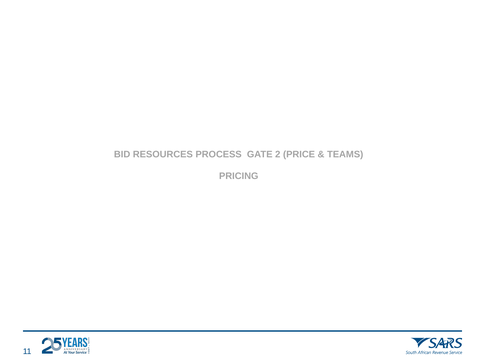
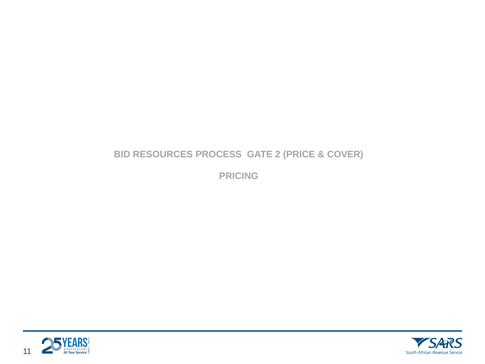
TEAMS: TEAMS -> COVER (345, 154)
